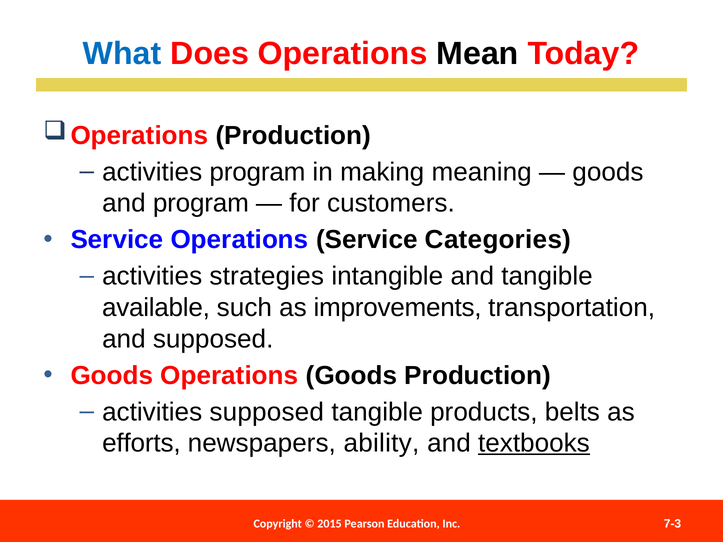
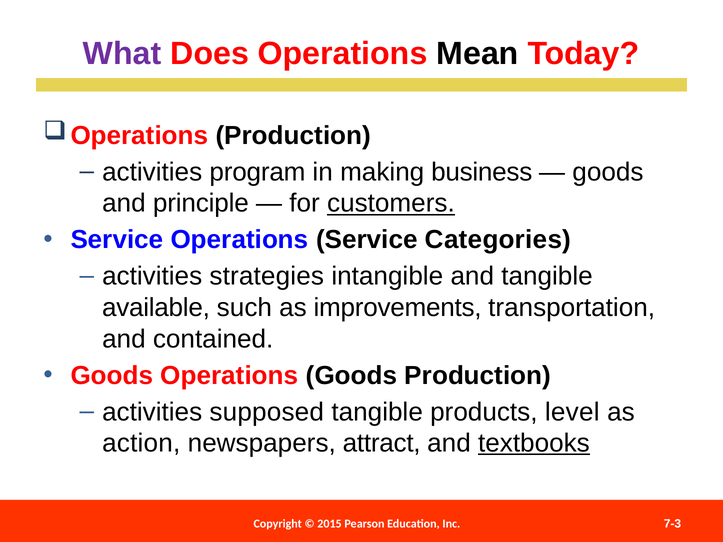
What colour: blue -> purple (122, 53)
meaning: meaning -> business (482, 172)
and program: program -> principle (201, 203)
customers underline: none -> present (391, 203)
and supposed: supposed -> contained (213, 339)
belts: belts -> level (572, 412)
efforts: efforts -> action (141, 443)
ability: ability -> attract (382, 443)
